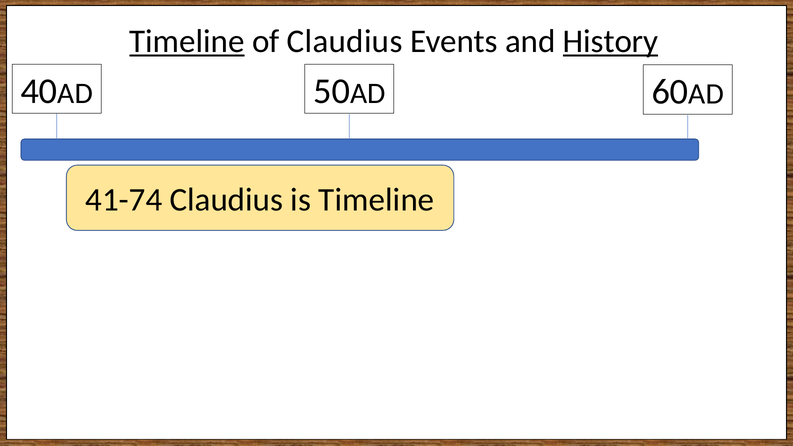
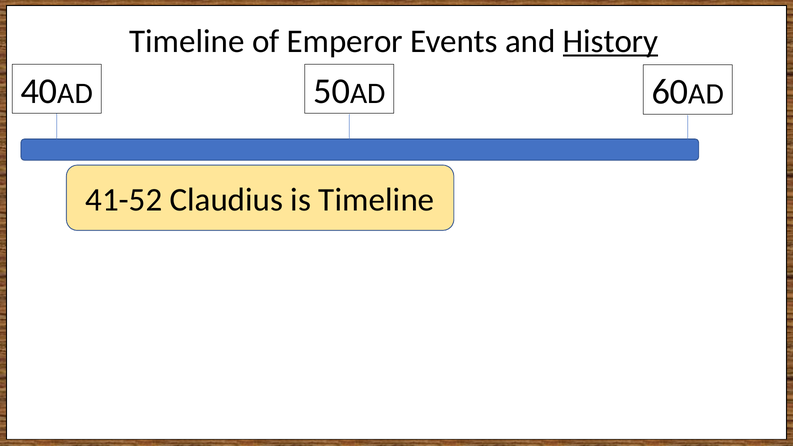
Timeline underline: present -> none (187, 42)
of Claudius: Claudius -> Emperor (345, 42)
41-74: 41-74 -> 41-52 (124, 200)
